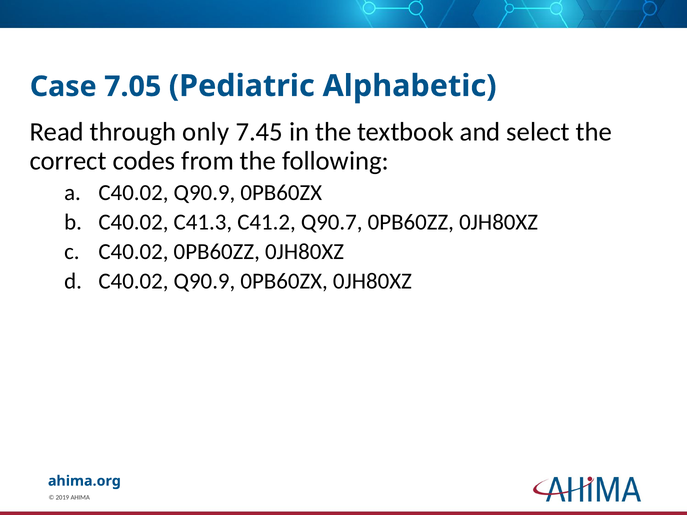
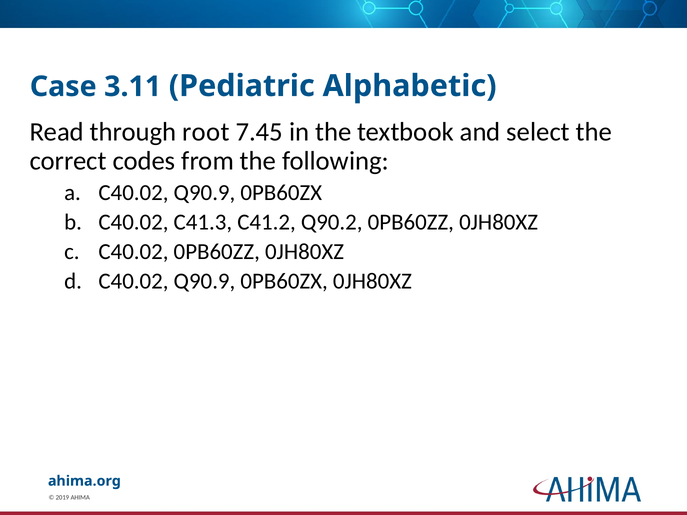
7.05: 7.05 -> 3.11 (133, 87)
only: only -> root (206, 132)
Q90.7: Q90.7 -> Q90.2 (332, 222)
